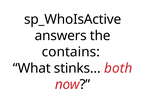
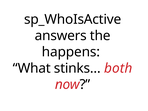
contains: contains -> happens (71, 52)
